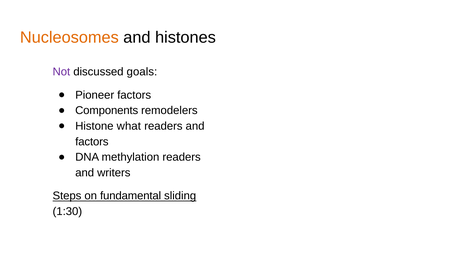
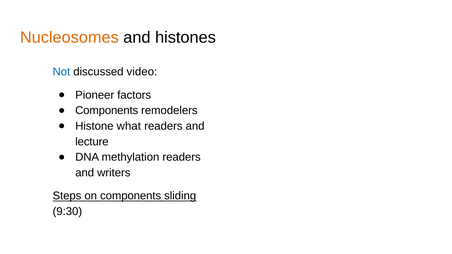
Not colour: purple -> blue (61, 72)
goals: goals -> video (142, 72)
factors: factors -> lecture (92, 142)
on fundamental: fundamental -> components (131, 196)
1:30: 1:30 -> 9:30 (67, 212)
